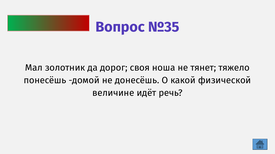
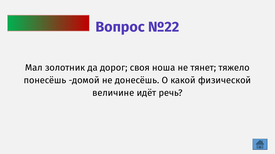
№35: №35 -> №22 (164, 27)
